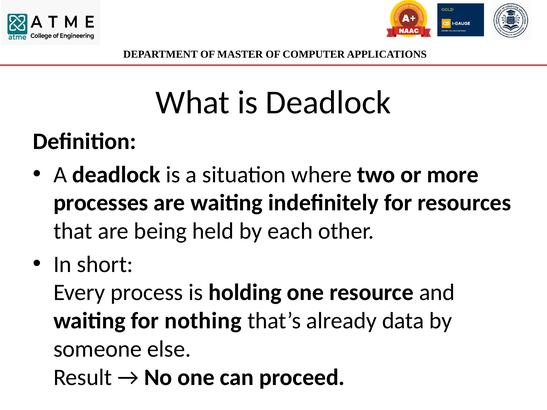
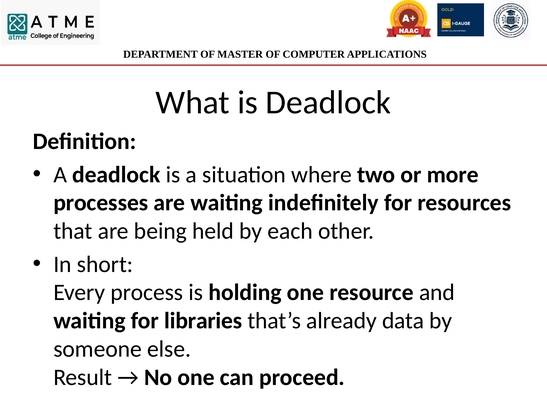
nothing: nothing -> libraries (203, 321)
